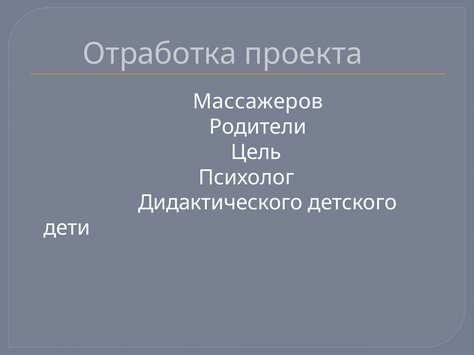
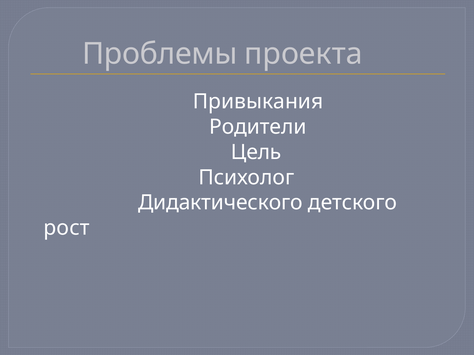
Отработка: Отработка -> Проблемы (160, 54)
Массажеров: Массажеров -> Привыкания (258, 102)
дети: дети -> рост (67, 228)
